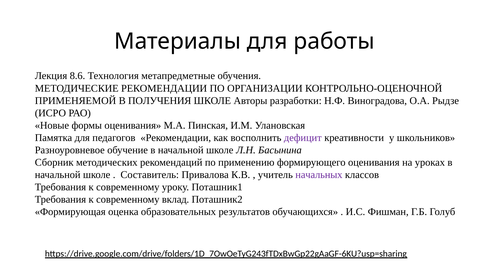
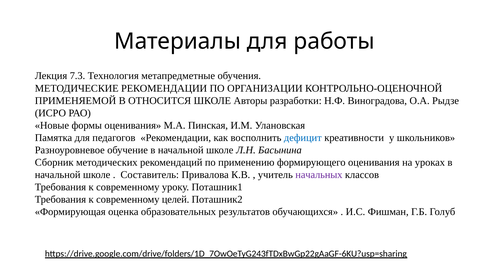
8.6: 8.6 -> 7.3 (77, 76)
ПОЛУЧЕНИЯ: ПОЛУЧЕНИЯ -> ОТНОСИТСЯ (160, 101)
дефицит colour: purple -> blue (303, 138)
вклад: вклад -> целей (176, 200)
